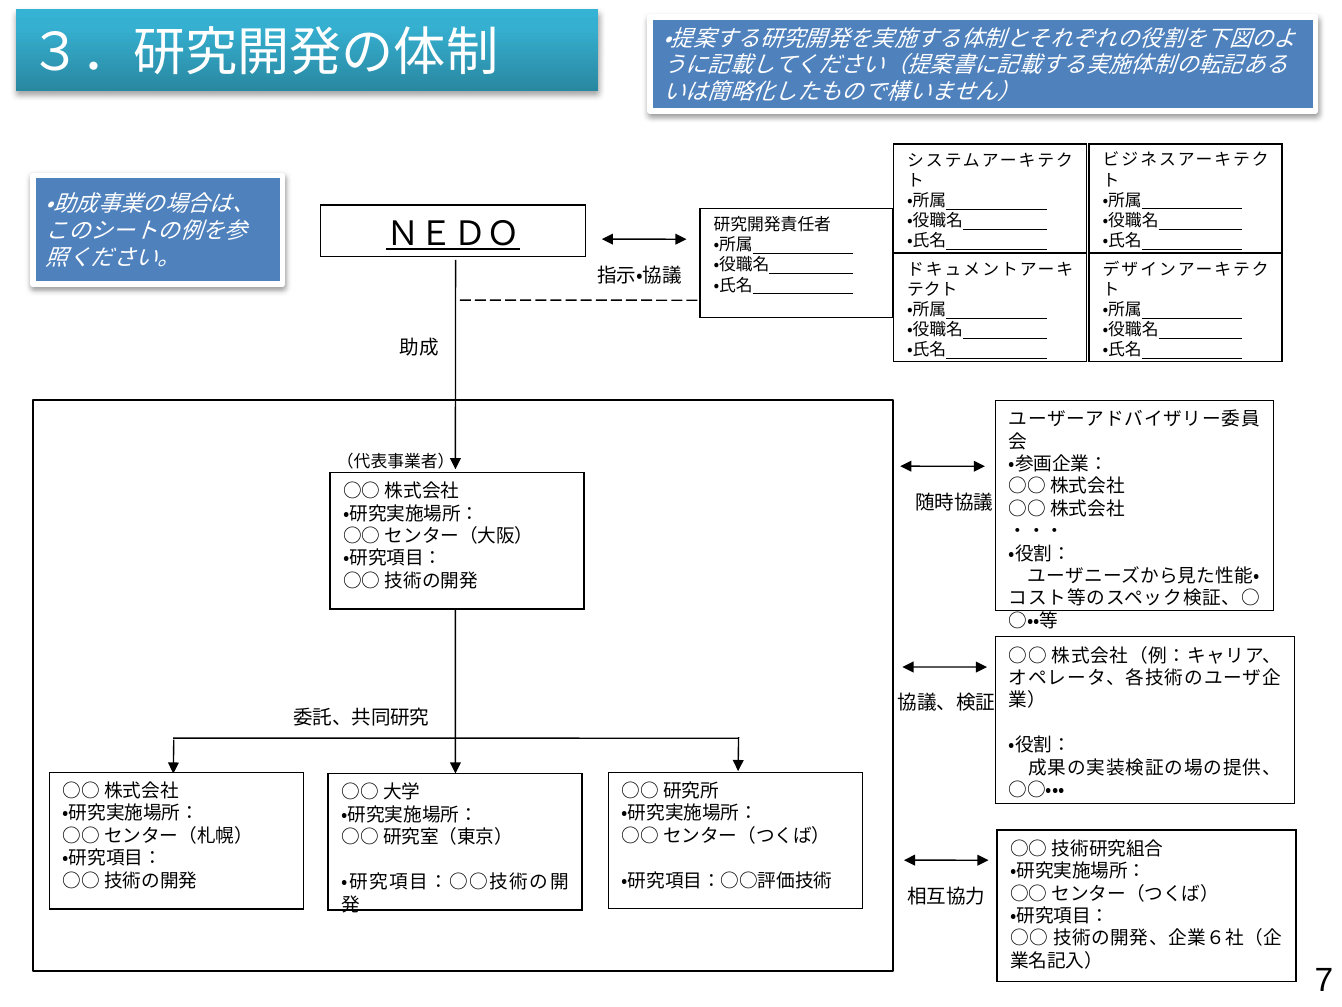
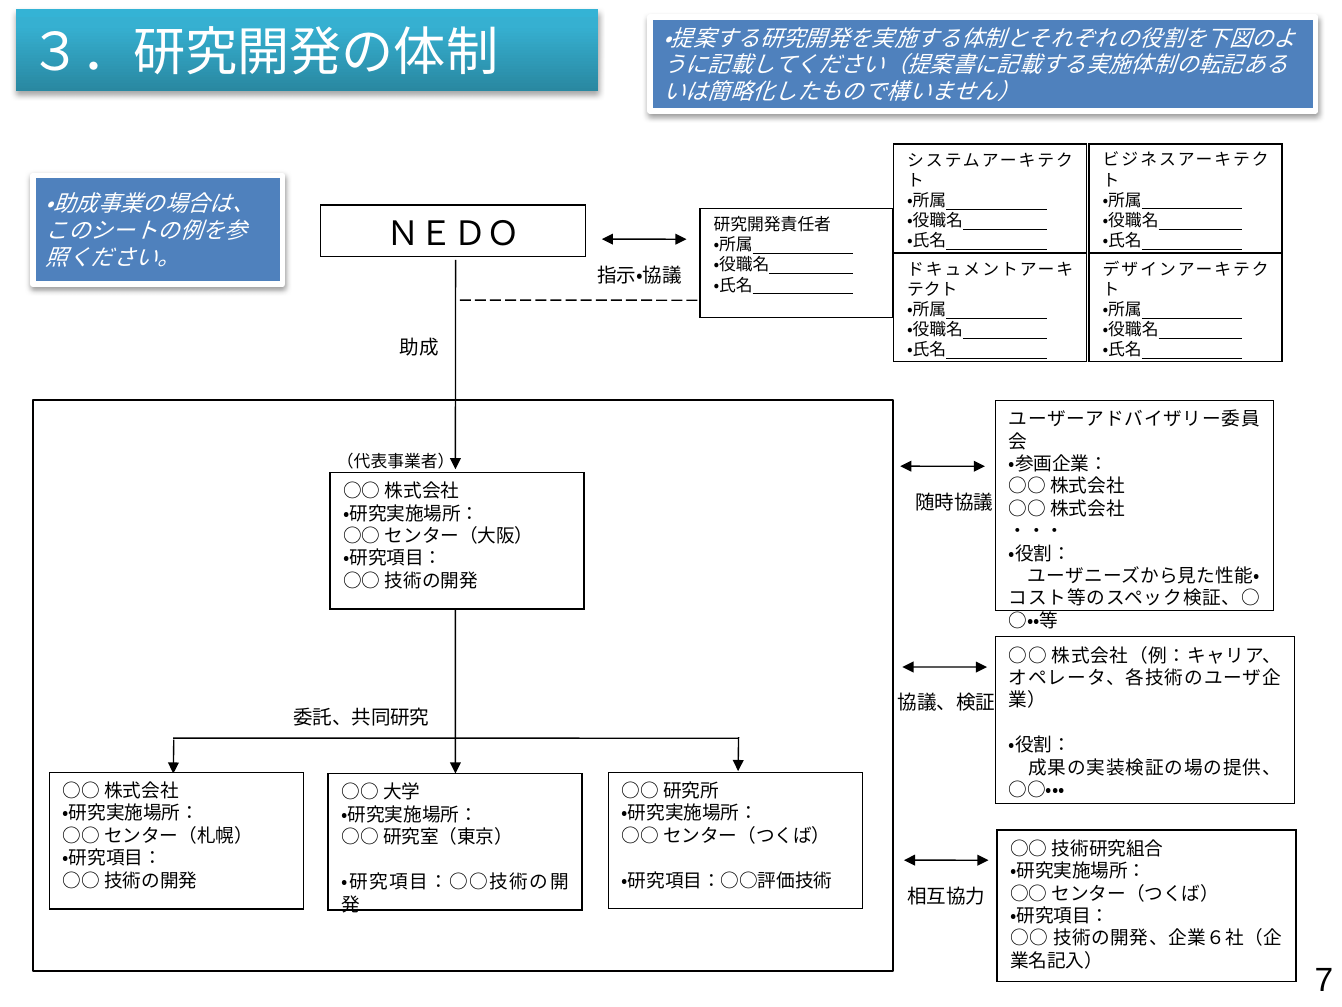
ＮＥＤＯ underline: present -> none (453, 234)
